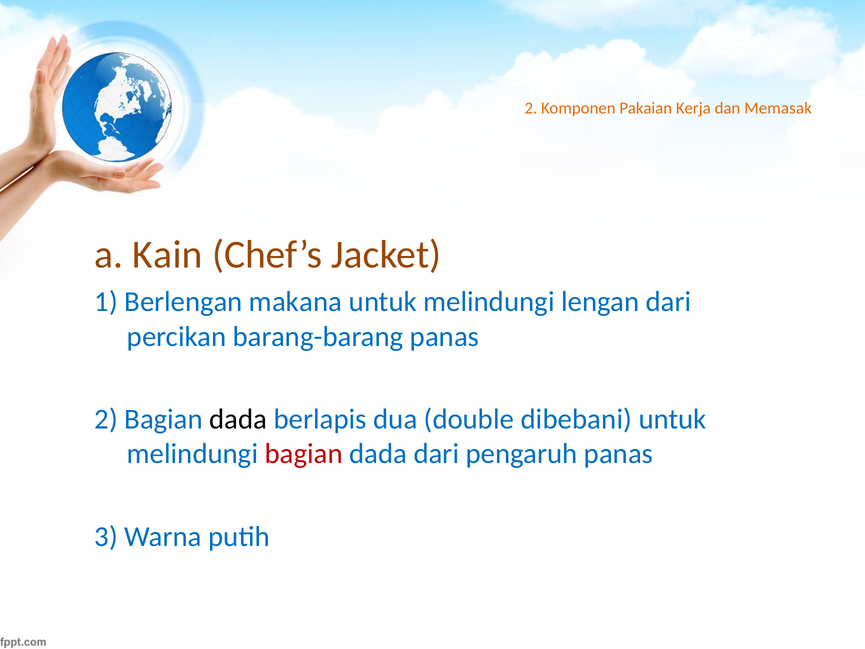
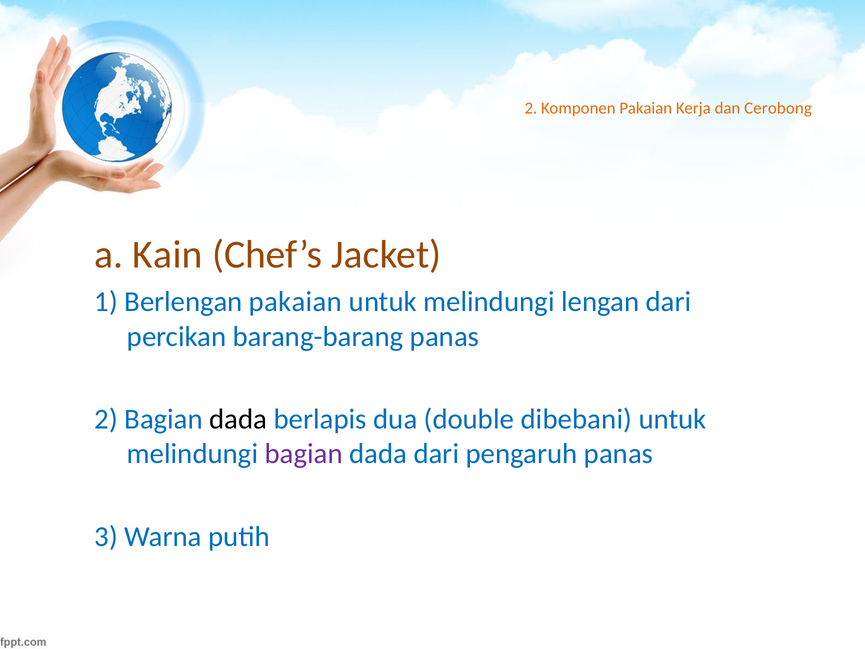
Memasak: Memasak -> Cerobong (778, 108)
Berlengan makana: makana -> pakaian (295, 302)
bagian colour: red -> purple (304, 454)
